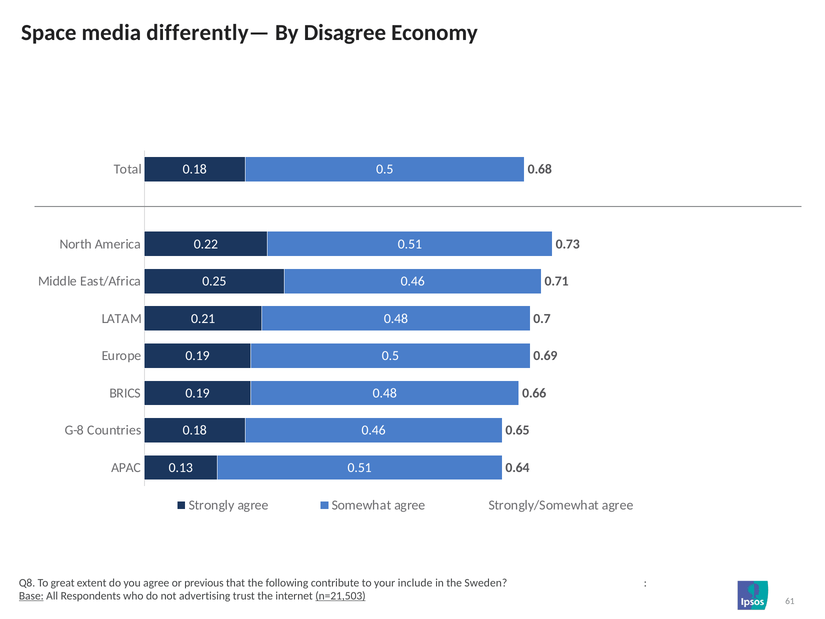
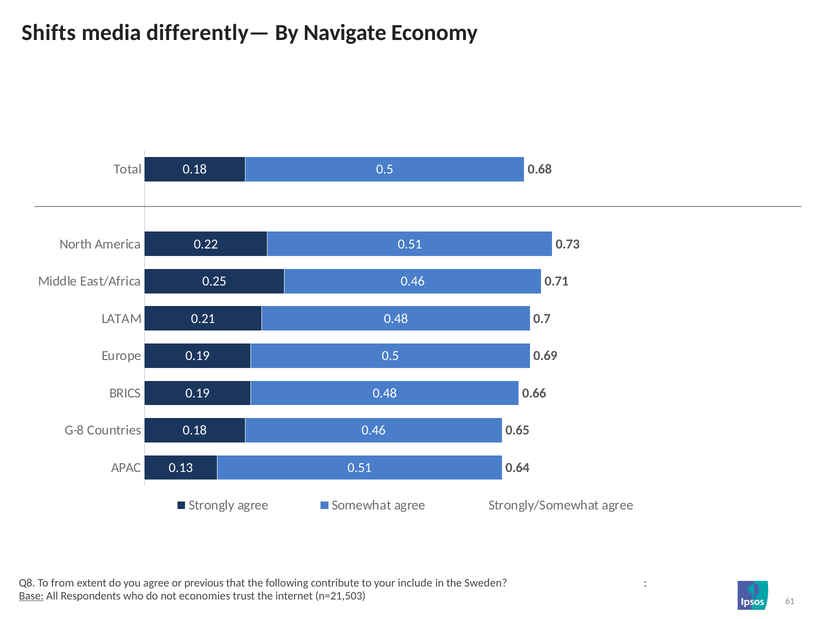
Space: Space -> Shifts (49, 33)
Disagree: Disagree -> Navigate (345, 33)
great: great -> from (63, 582)
advertising: advertising -> economies (205, 596)
n=21,503 underline: present -> none (340, 596)
